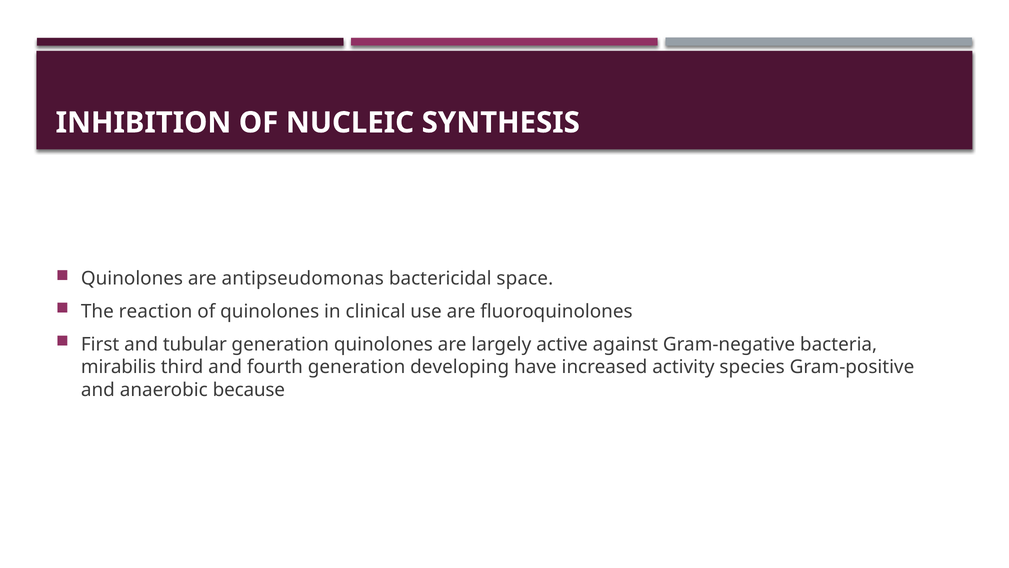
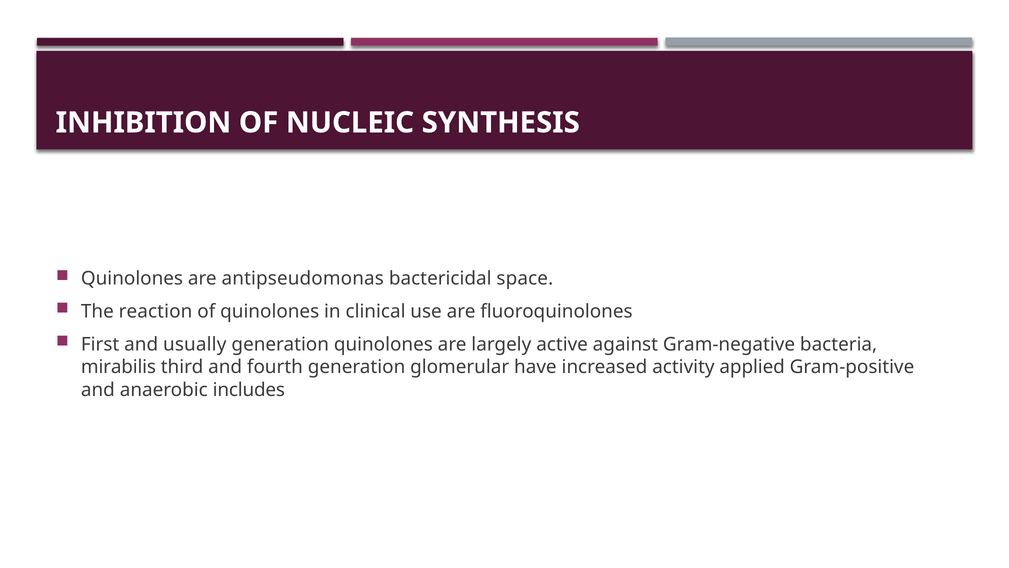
tubular: tubular -> usually (195, 344)
developing: developing -> glomerular (460, 367)
species: species -> applied (752, 367)
because: because -> includes (249, 389)
